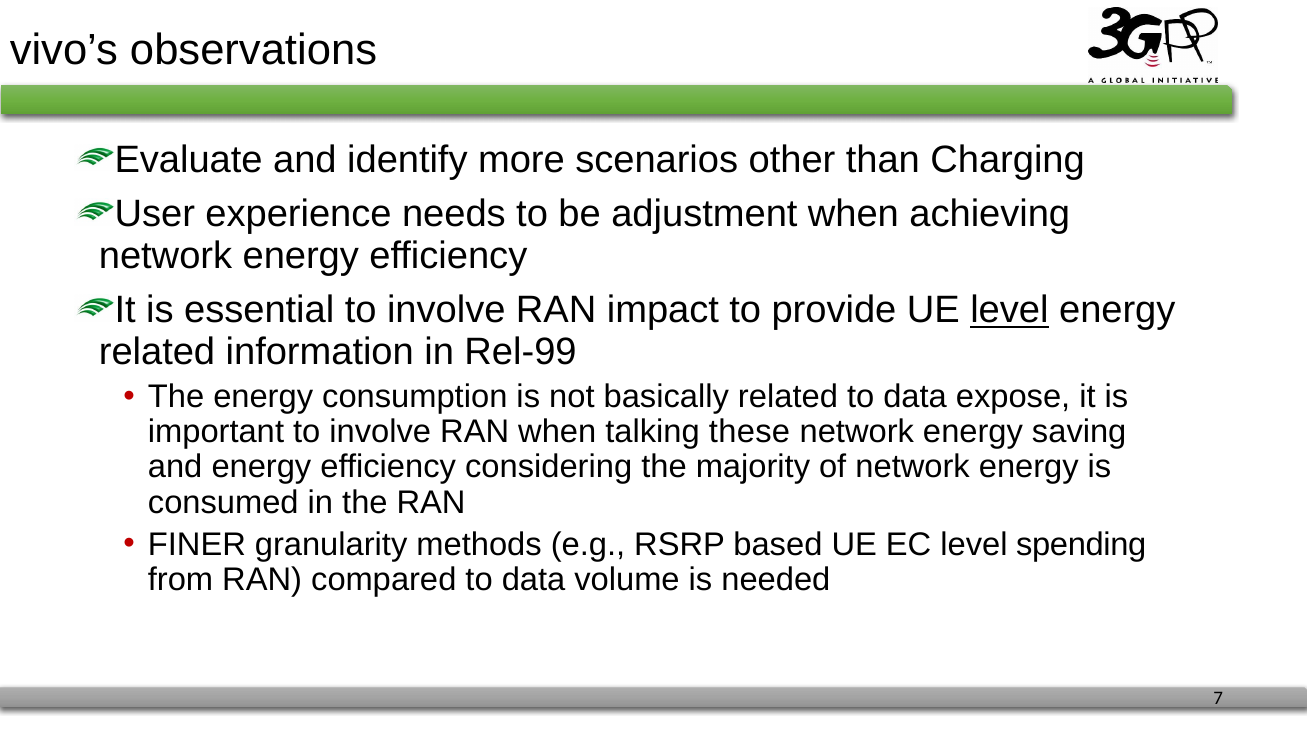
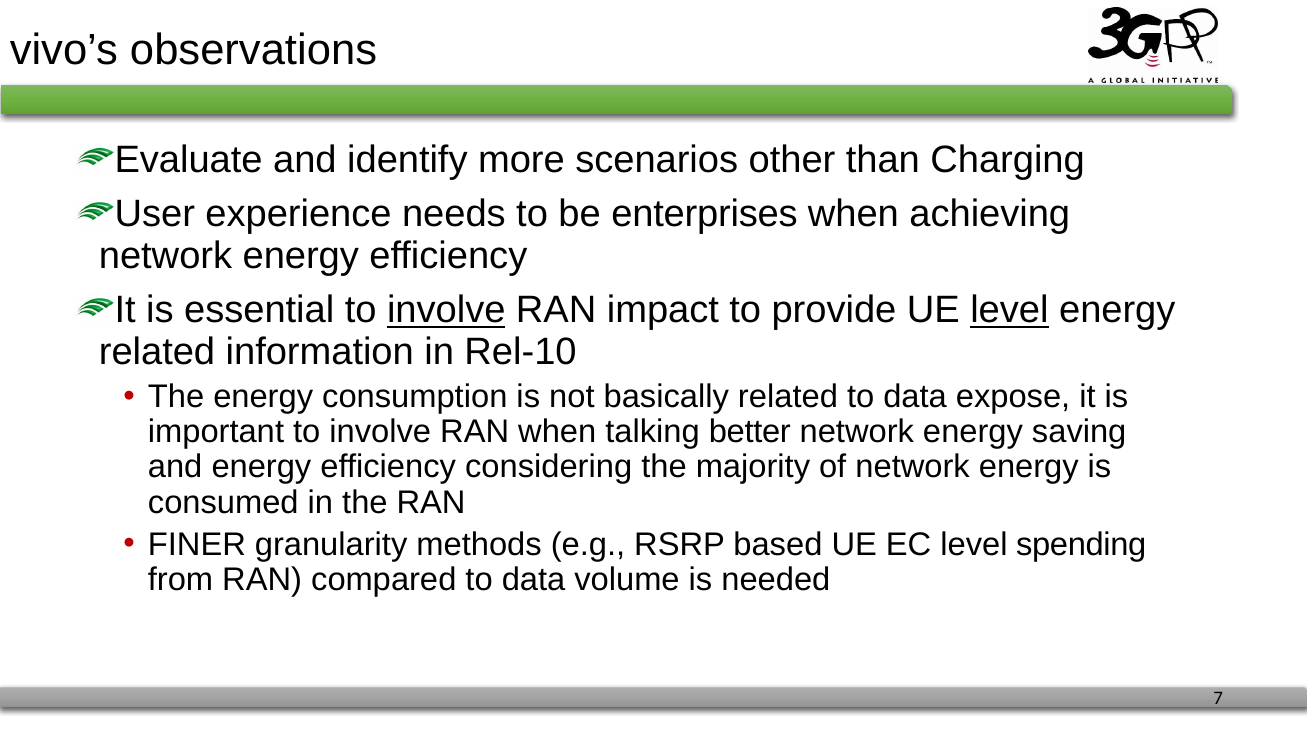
adjustment: adjustment -> enterprises (704, 214)
involve underline: none -> present (446, 310)
Rel-99: Rel-99 -> Rel-10 (521, 352)
these: these -> better (750, 432)
